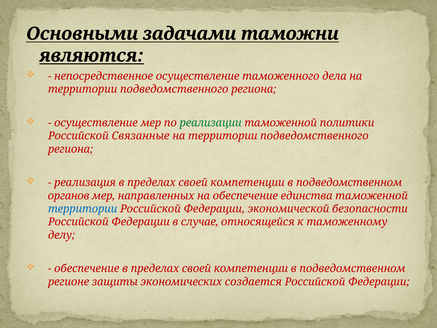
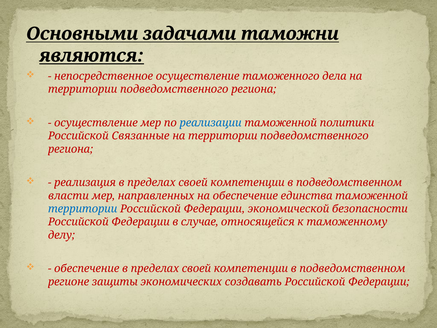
реализации colour: green -> blue (211, 123)
органов: органов -> власти (69, 196)
создается: создается -> создавать (253, 282)
